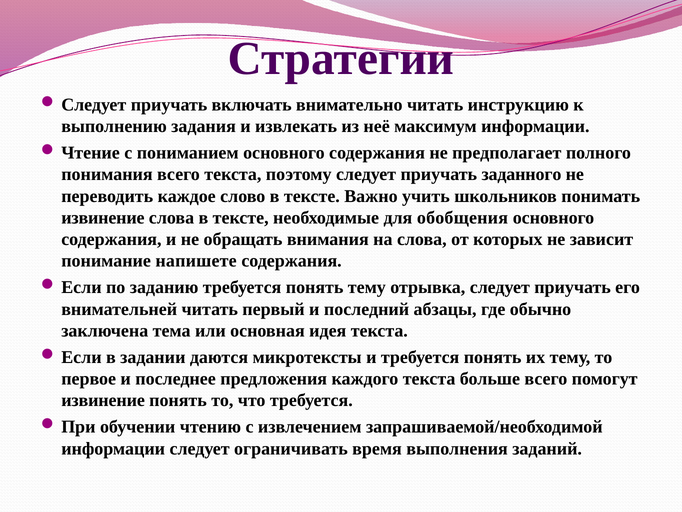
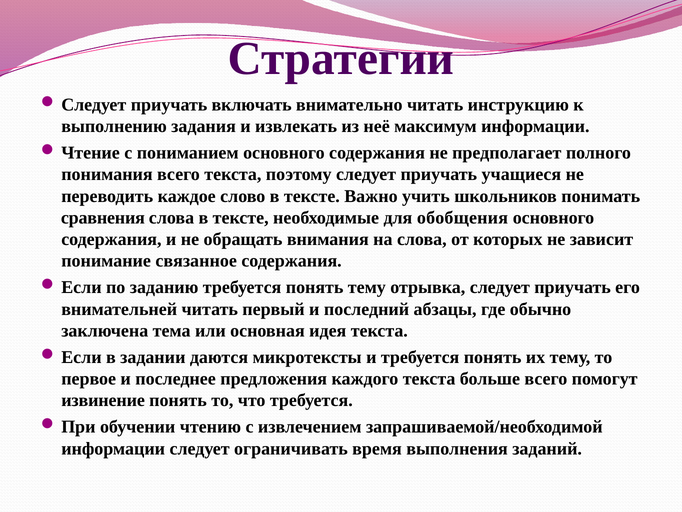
заданного: заданного -> учащиеся (521, 174)
извинение: извинение -> сравнения (103, 218)
напишете: напишете -> связанное (196, 261)
